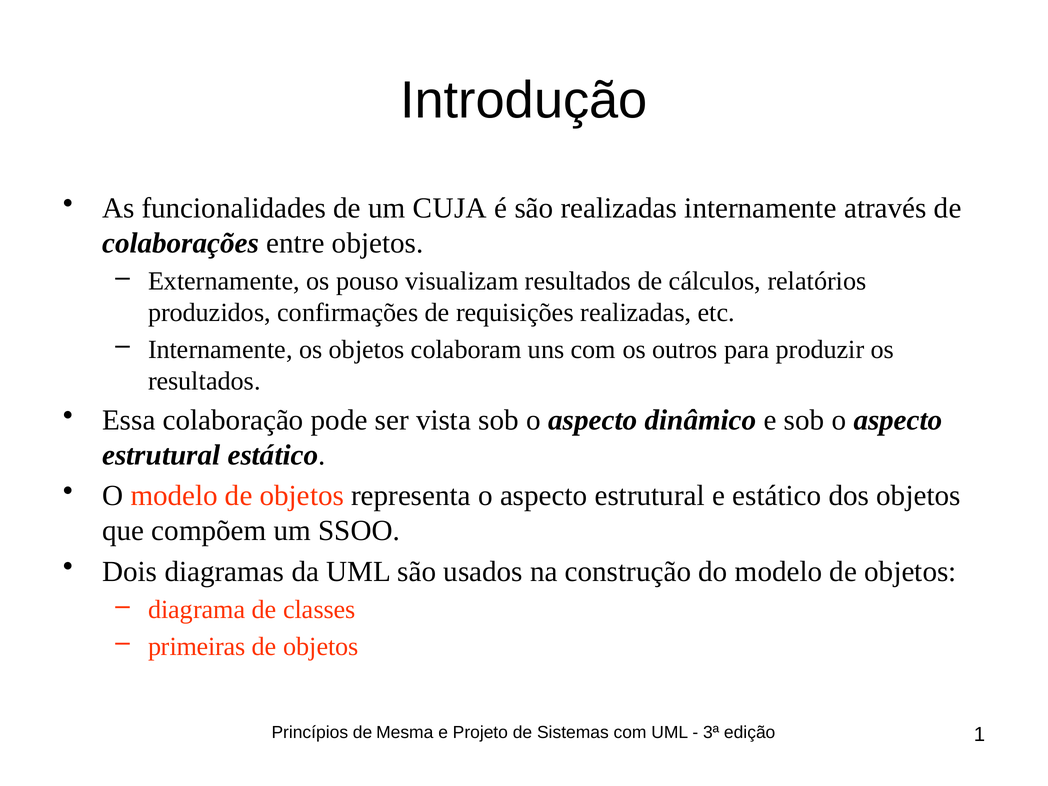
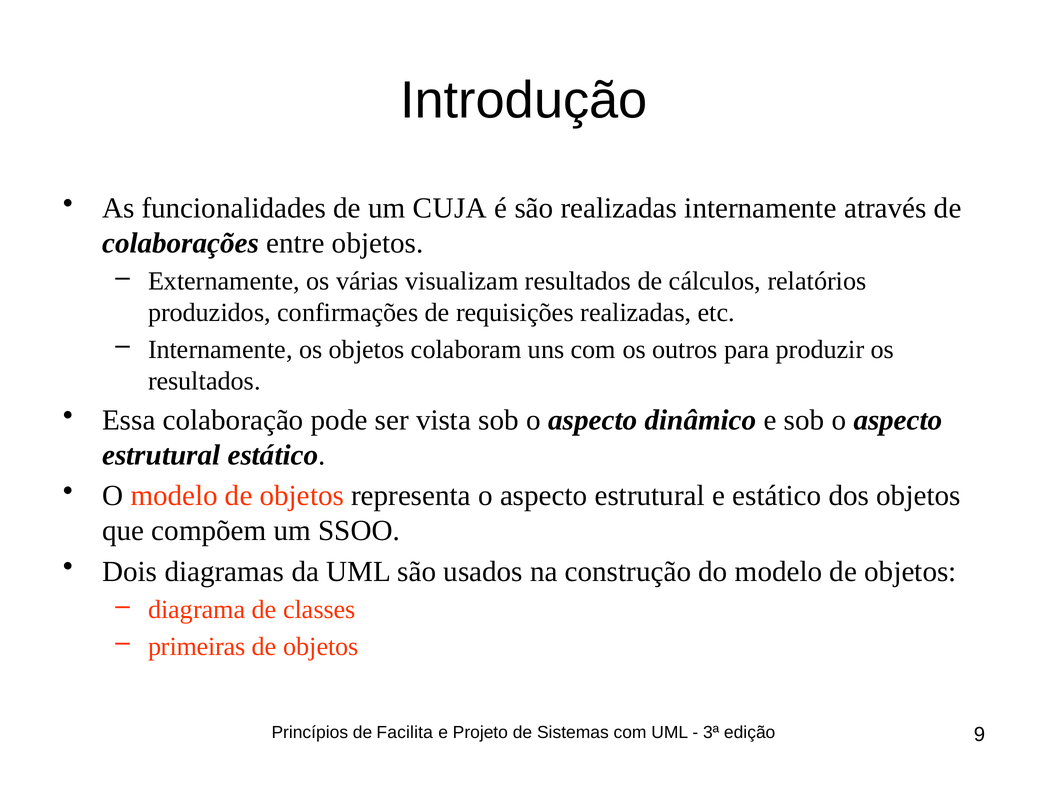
pouso: pouso -> várias (367, 281)
Mesma: Mesma -> Facilita (405, 733)
1: 1 -> 9 (979, 735)
